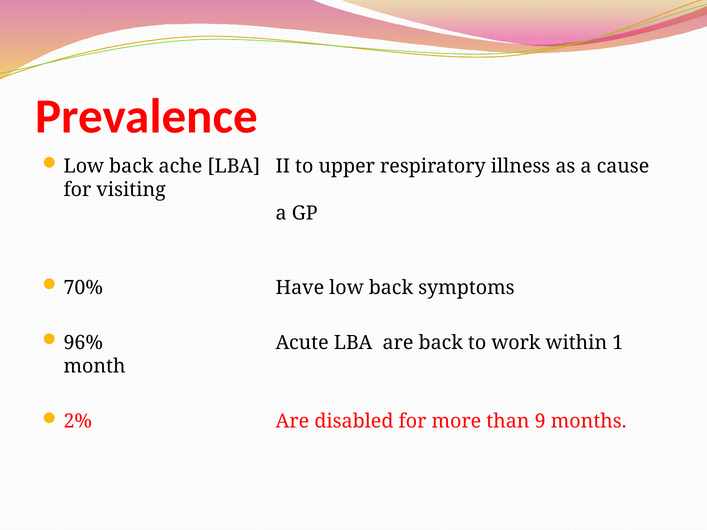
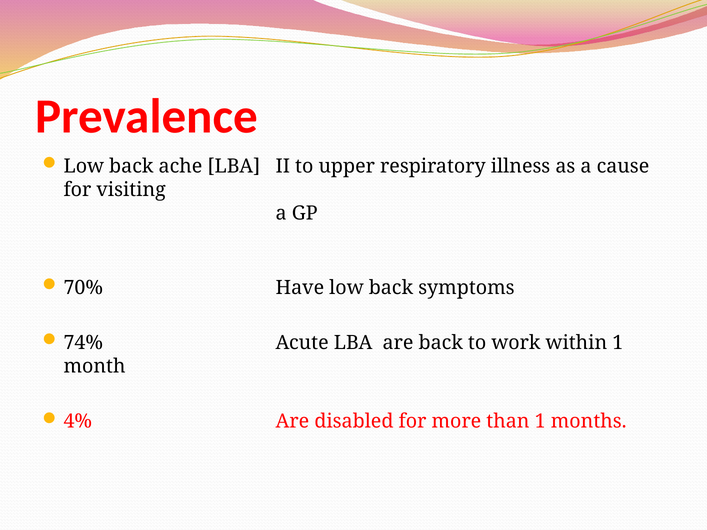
96%: 96% -> 74% (83, 343)
2%: 2% -> 4% (78, 422)
than 9: 9 -> 1 (540, 422)
